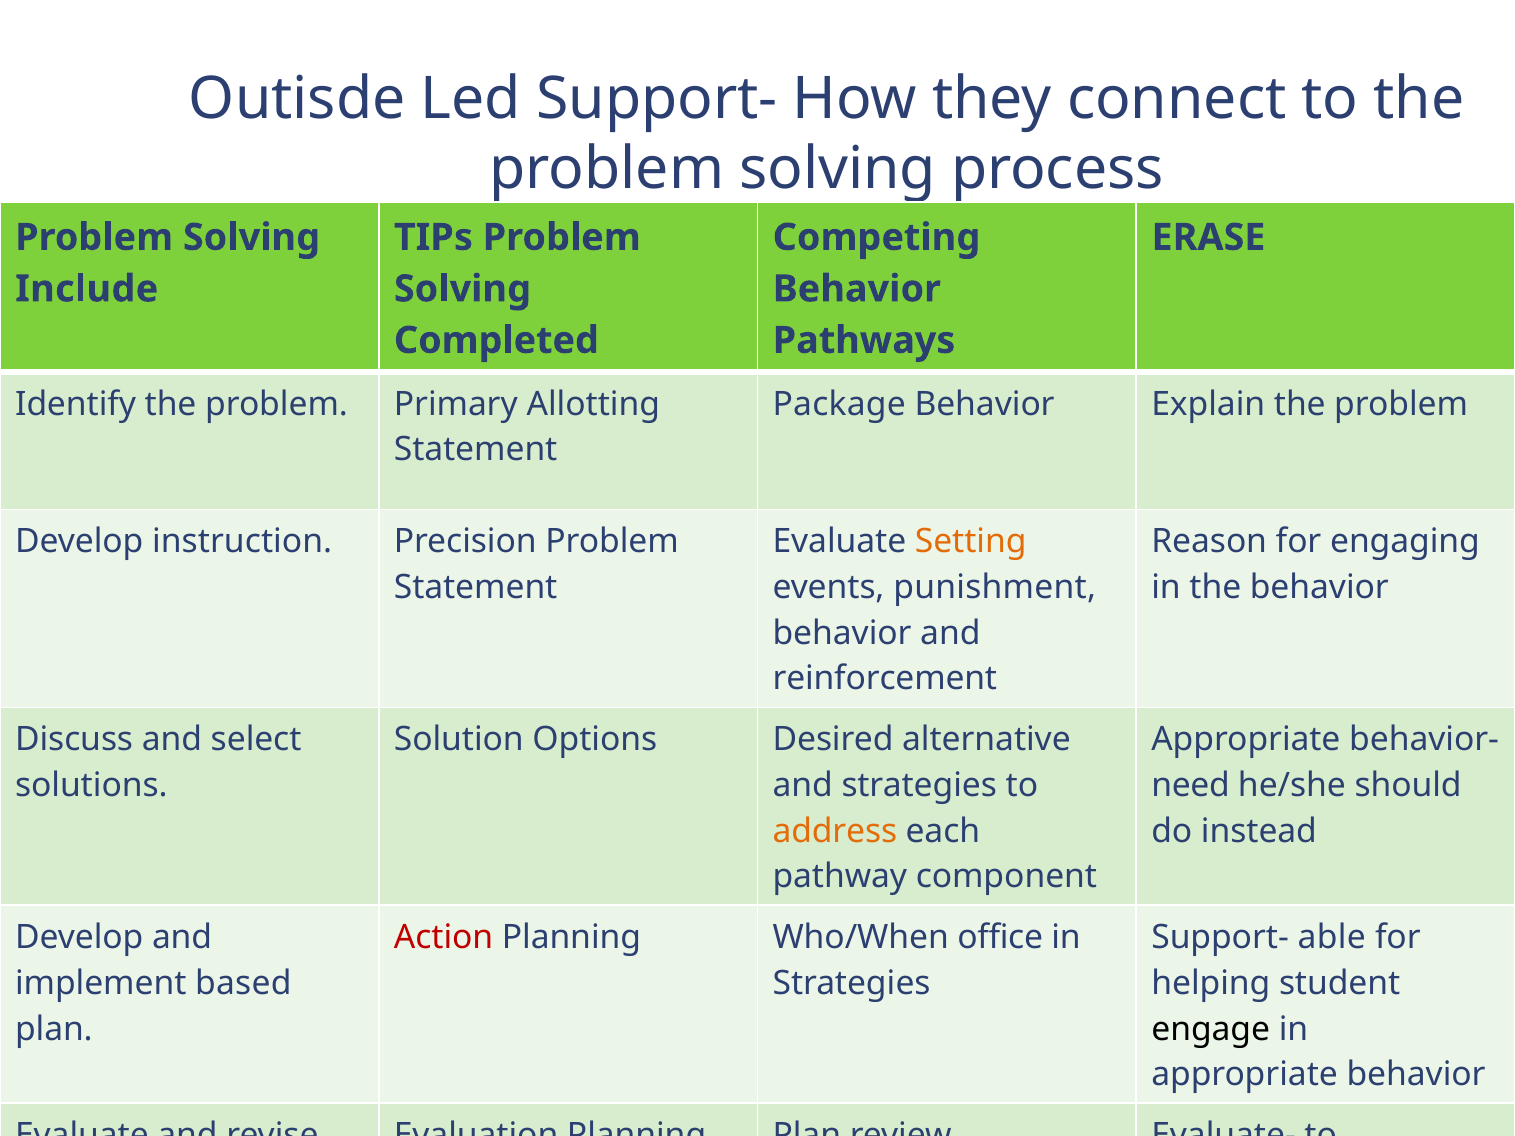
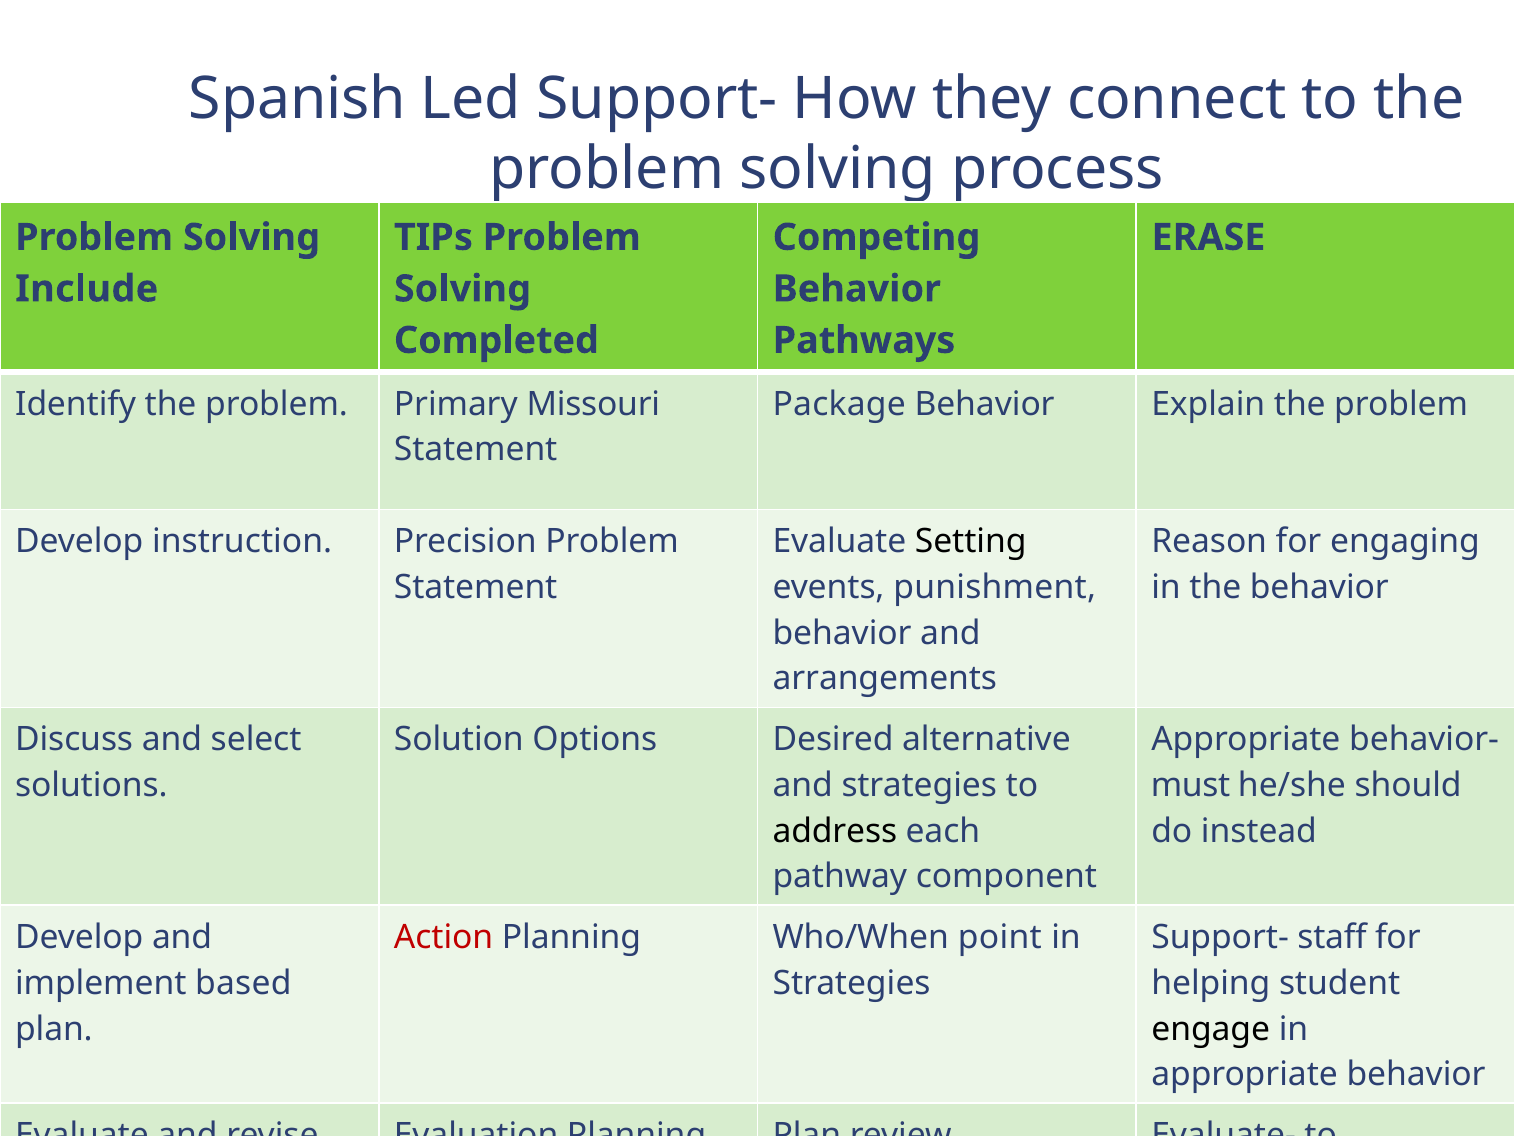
Outisde: Outisde -> Spanish (297, 99)
Allotting: Allotting -> Missouri (593, 404)
Setting colour: orange -> black (971, 542)
reinforcement: reinforcement -> arrangements (885, 679)
need: need -> must (1191, 786)
address colour: orange -> black (835, 831)
office: office -> point (1000, 938)
able: able -> staff (1332, 938)
